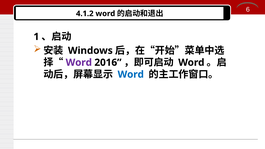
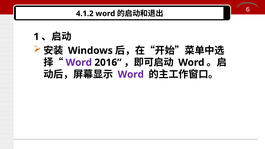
Word colour: blue -> purple (131, 74)
